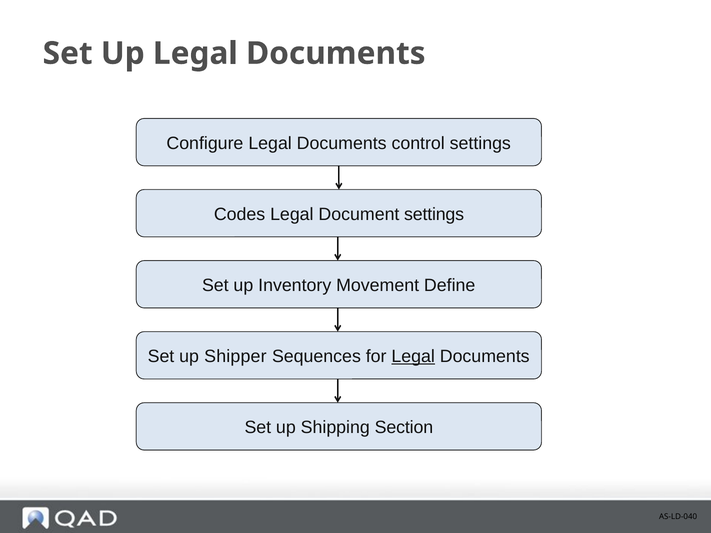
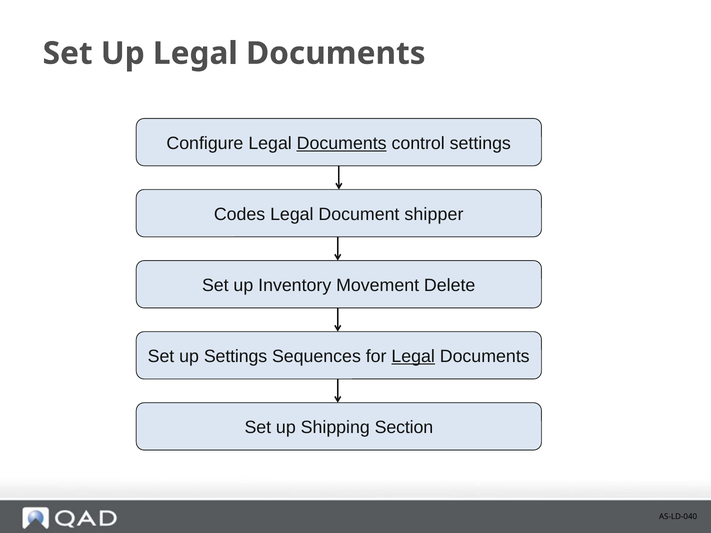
Documents underline: none -> present (342, 143)
Document settings: settings -> shipper (434, 215)
Define: Define -> Delete (450, 286)
up Shipper: Shipper -> Settings (236, 357)
